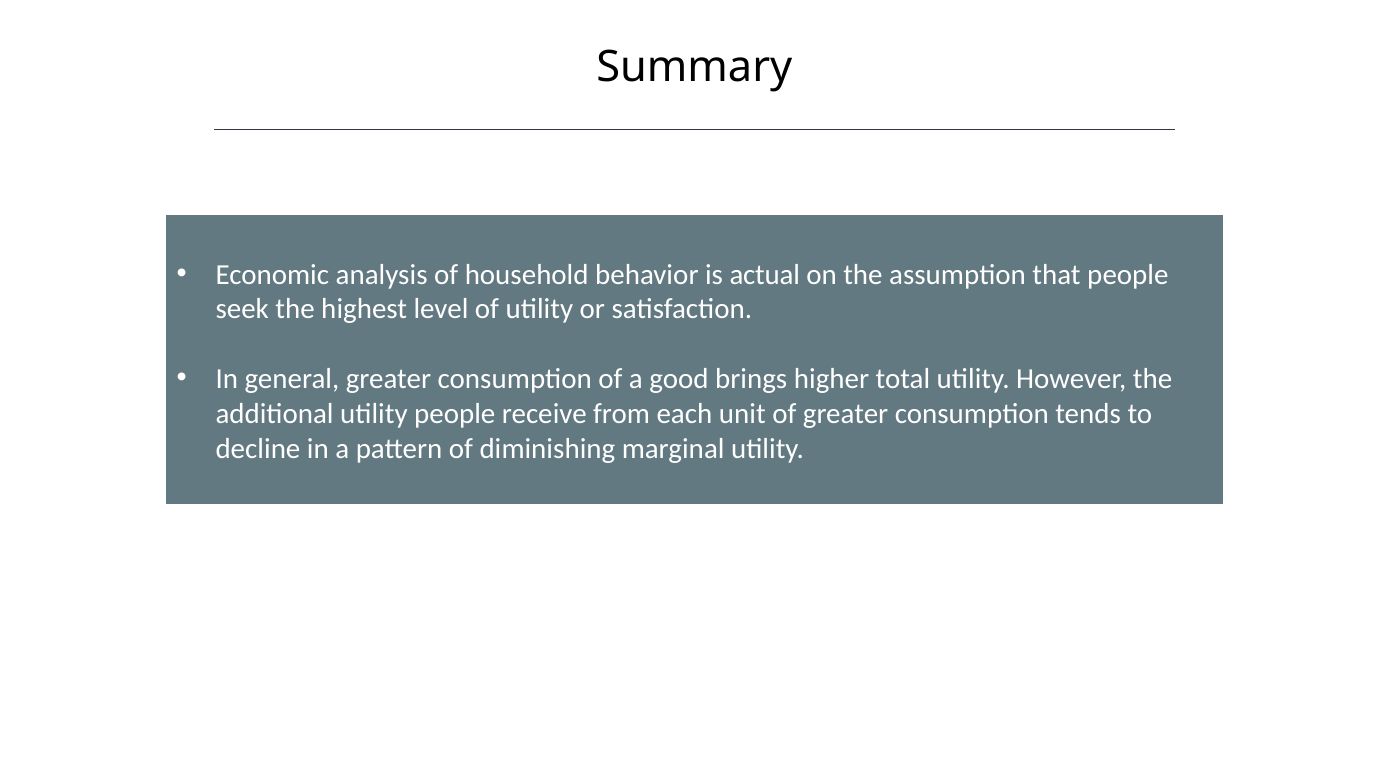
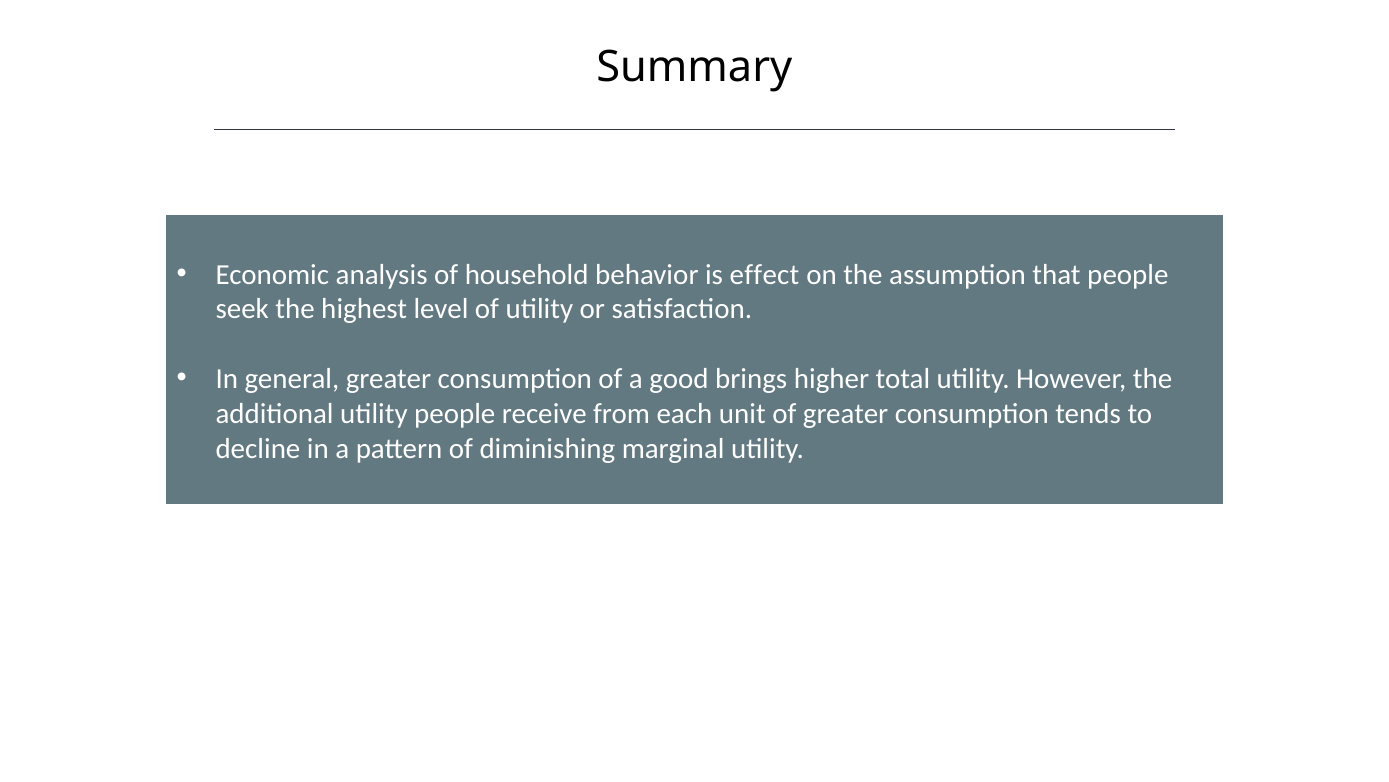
actual: actual -> effect (764, 274)
